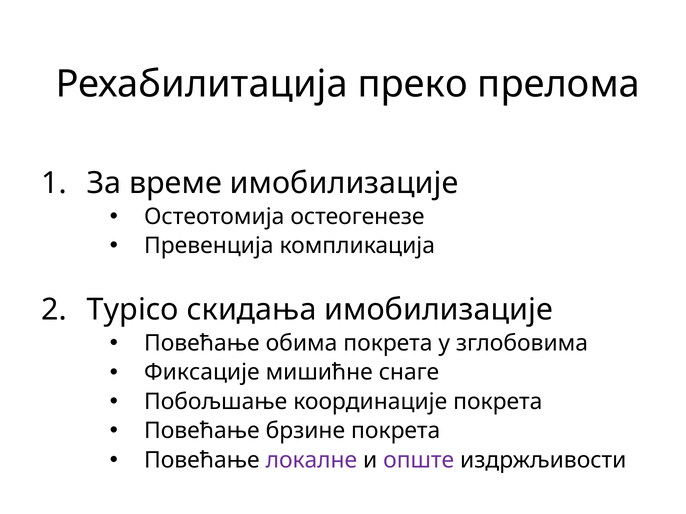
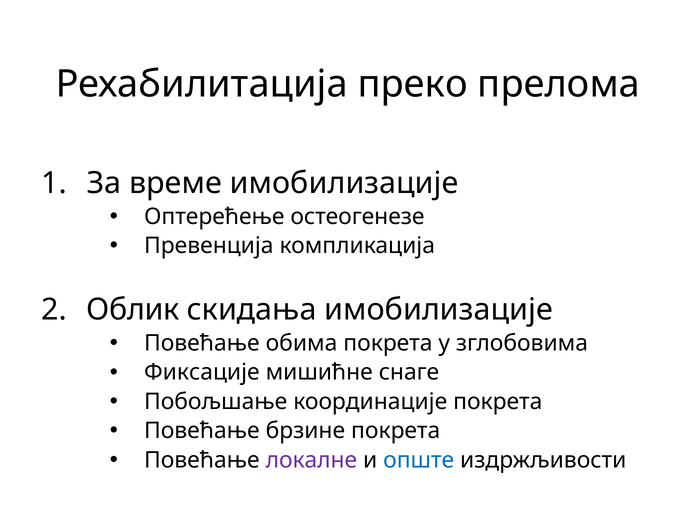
Остеотомија: Остеотомија -> Оптерећење (214, 217)
Typico: Typico -> Облик (133, 310)
опште colour: purple -> blue (419, 460)
